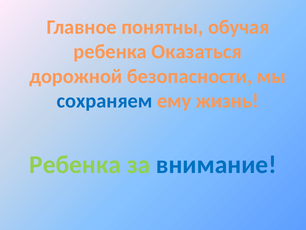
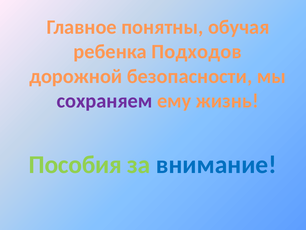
Оказаться: Оказаться -> Подходов (197, 52)
сохраняем colour: blue -> purple (105, 101)
Ребенка: Ребенка -> Пособия (75, 164)
